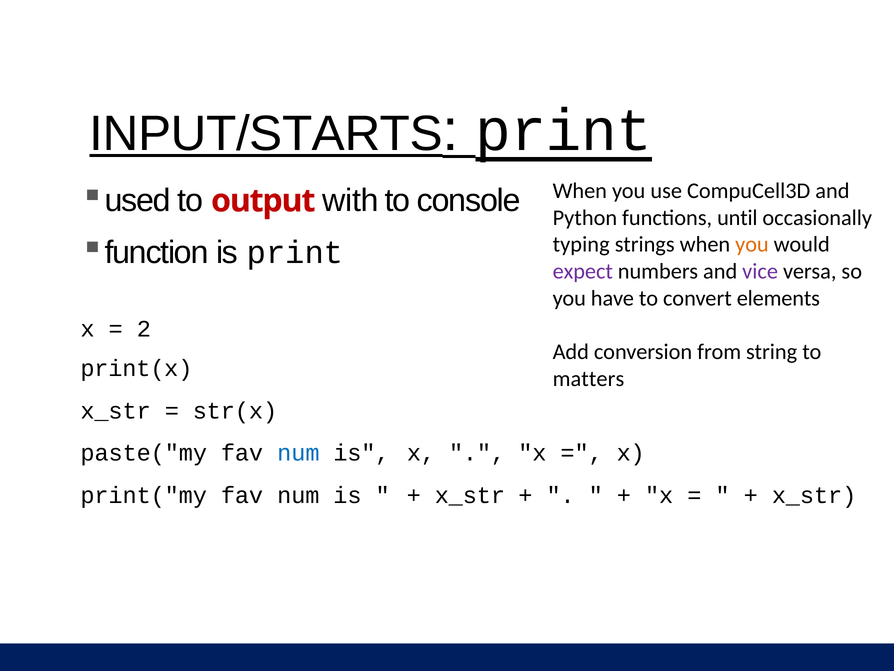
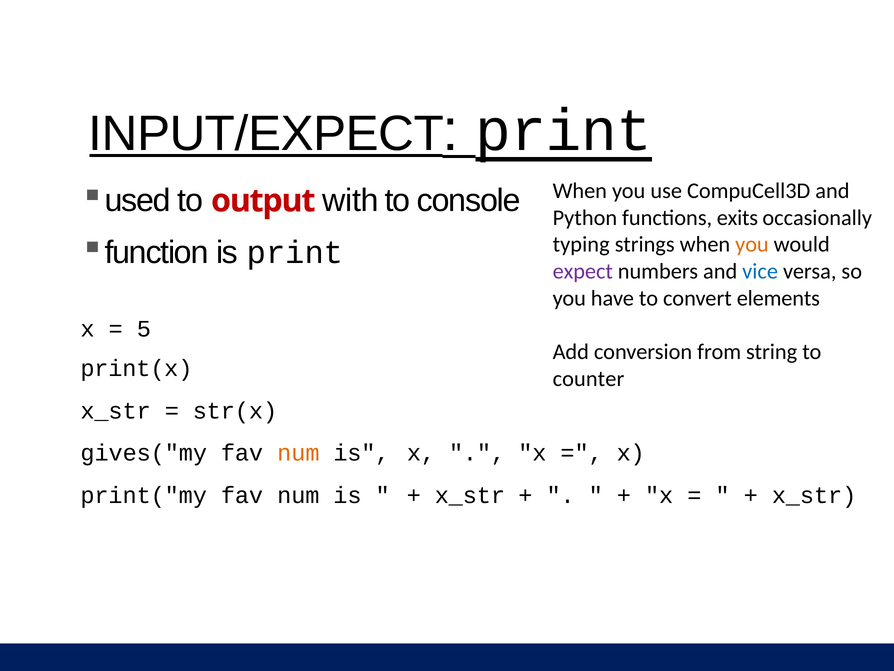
INPUT/STARTS: INPUT/STARTS -> INPUT/EXPECT (266, 134)
until: until -> exits (737, 217)
vice colour: purple -> blue (760, 271)
2: 2 -> 5 (144, 329)
matters: matters -> counter (588, 378)
paste("my: paste("my -> gives("my (144, 453)
num colour: blue -> orange (298, 453)
